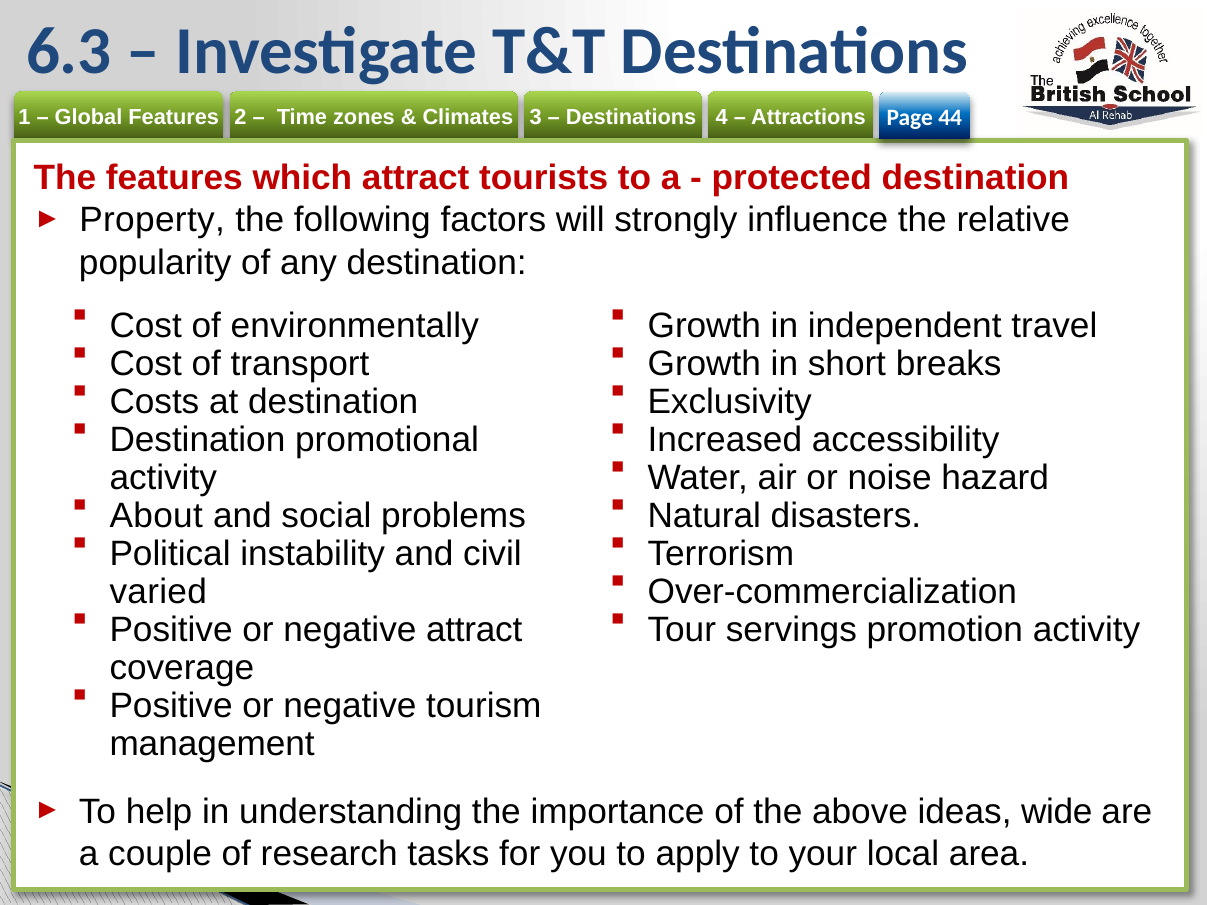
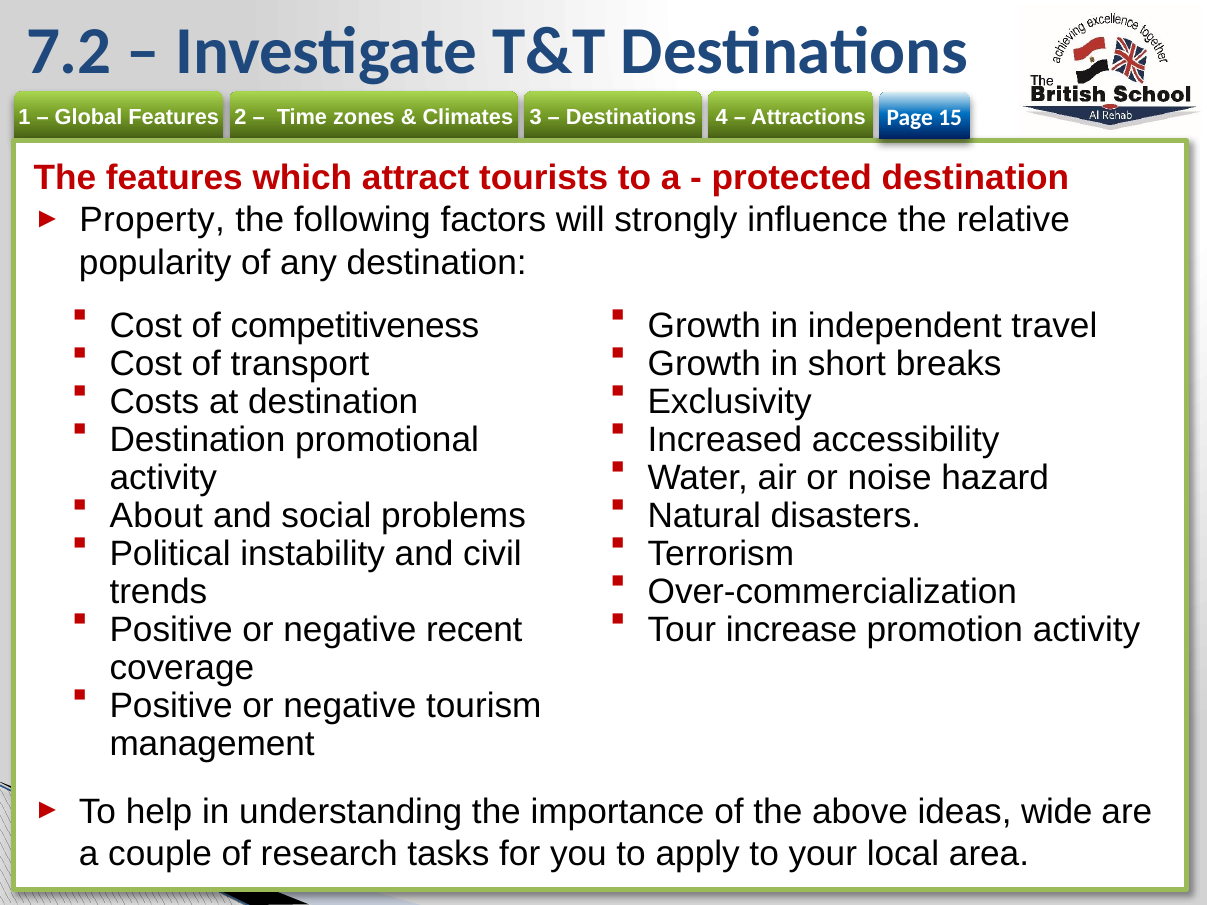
6.3: 6.3 -> 7.2 (69, 52)
44: 44 -> 15 (950, 118)
environmentally: environmentally -> competitiveness (355, 326)
varied: varied -> trends (158, 592)
negative attract: attract -> recent (474, 630)
servings: servings -> increase (791, 630)
